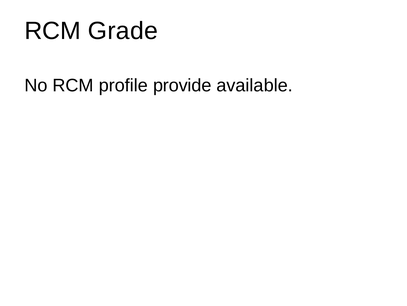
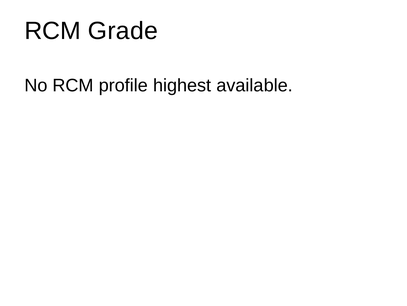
provide: provide -> highest (182, 85)
